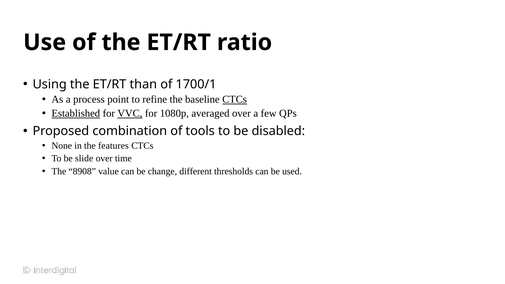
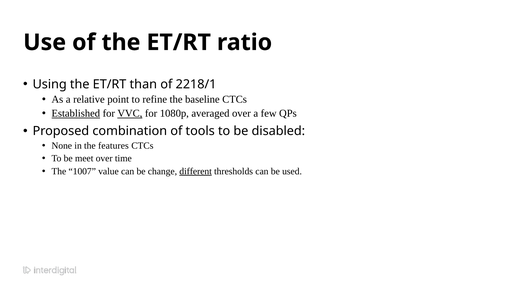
1700/1: 1700/1 -> 2218/1 (196, 84)
process: process -> relative (89, 99)
CTCs underline: present -> none (235, 99)
slide: slide -> meet (84, 159)
8908: 8908 -> 1007 (82, 171)
different underline: none -> present (196, 171)
